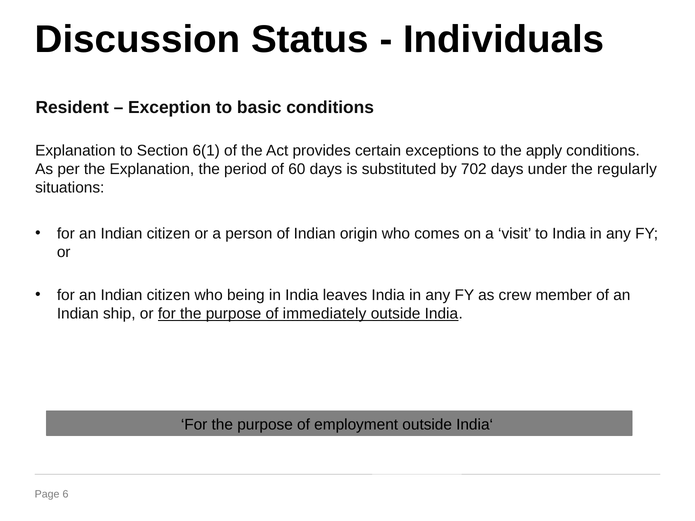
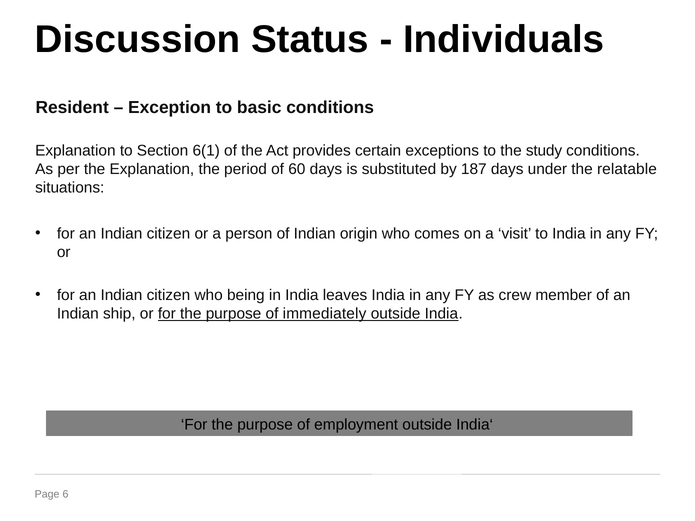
apply: apply -> study (544, 151)
702: 702 -> 187 (474, 169)
regularly: regularly -> relatable (627, 169)
